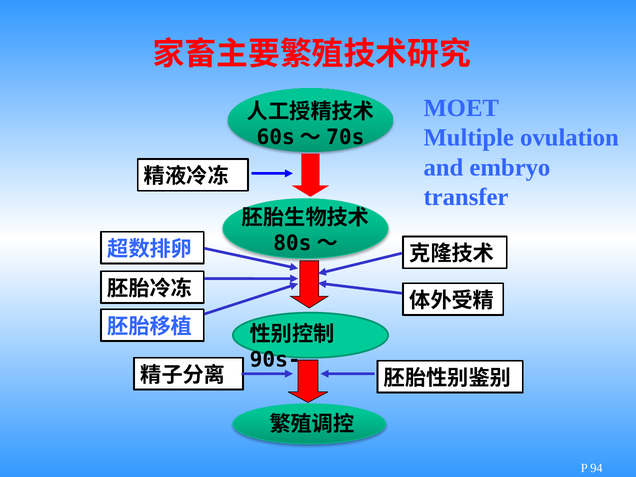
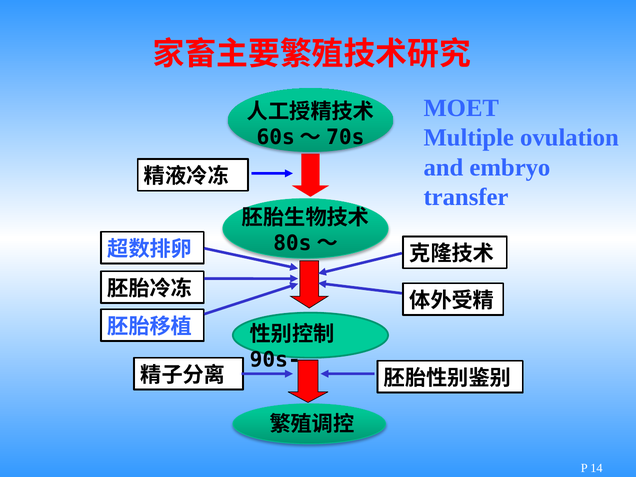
94: 94 -> 14 (596, 468)
